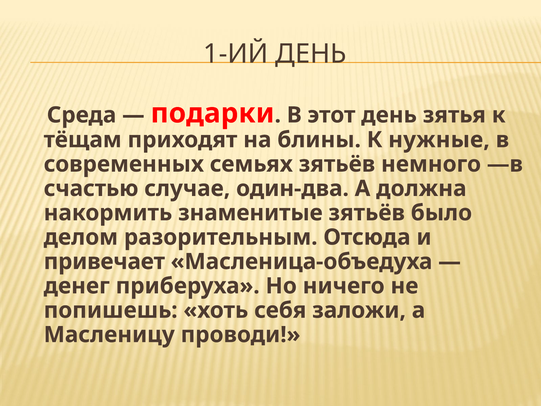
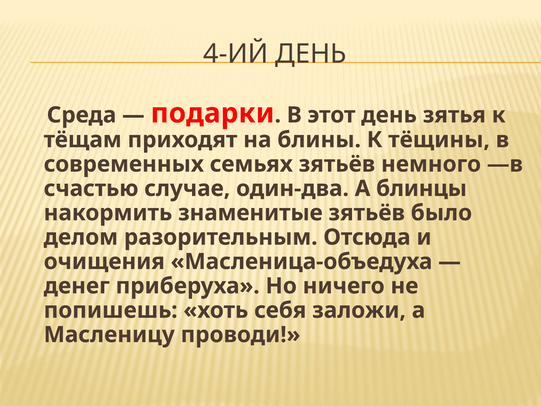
1-ИЙ: 1-ИЙ -> 4-ИЙ (236, 54)
нужные: нужные -> тёщины (439, 140)
должна: должна -> блинцы (422, 188)
привечает: привечает -> очищения (104, 261)
